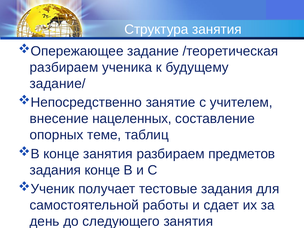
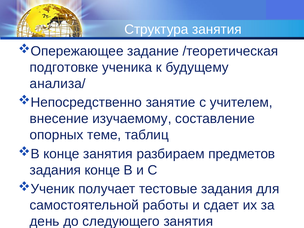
разбираем: разбираем -> подготовке (64, 67)
задание/: задание/ -> анализа/ (58, 84)
нацеленных: нацеленных -> изучаемому (132, 119)
